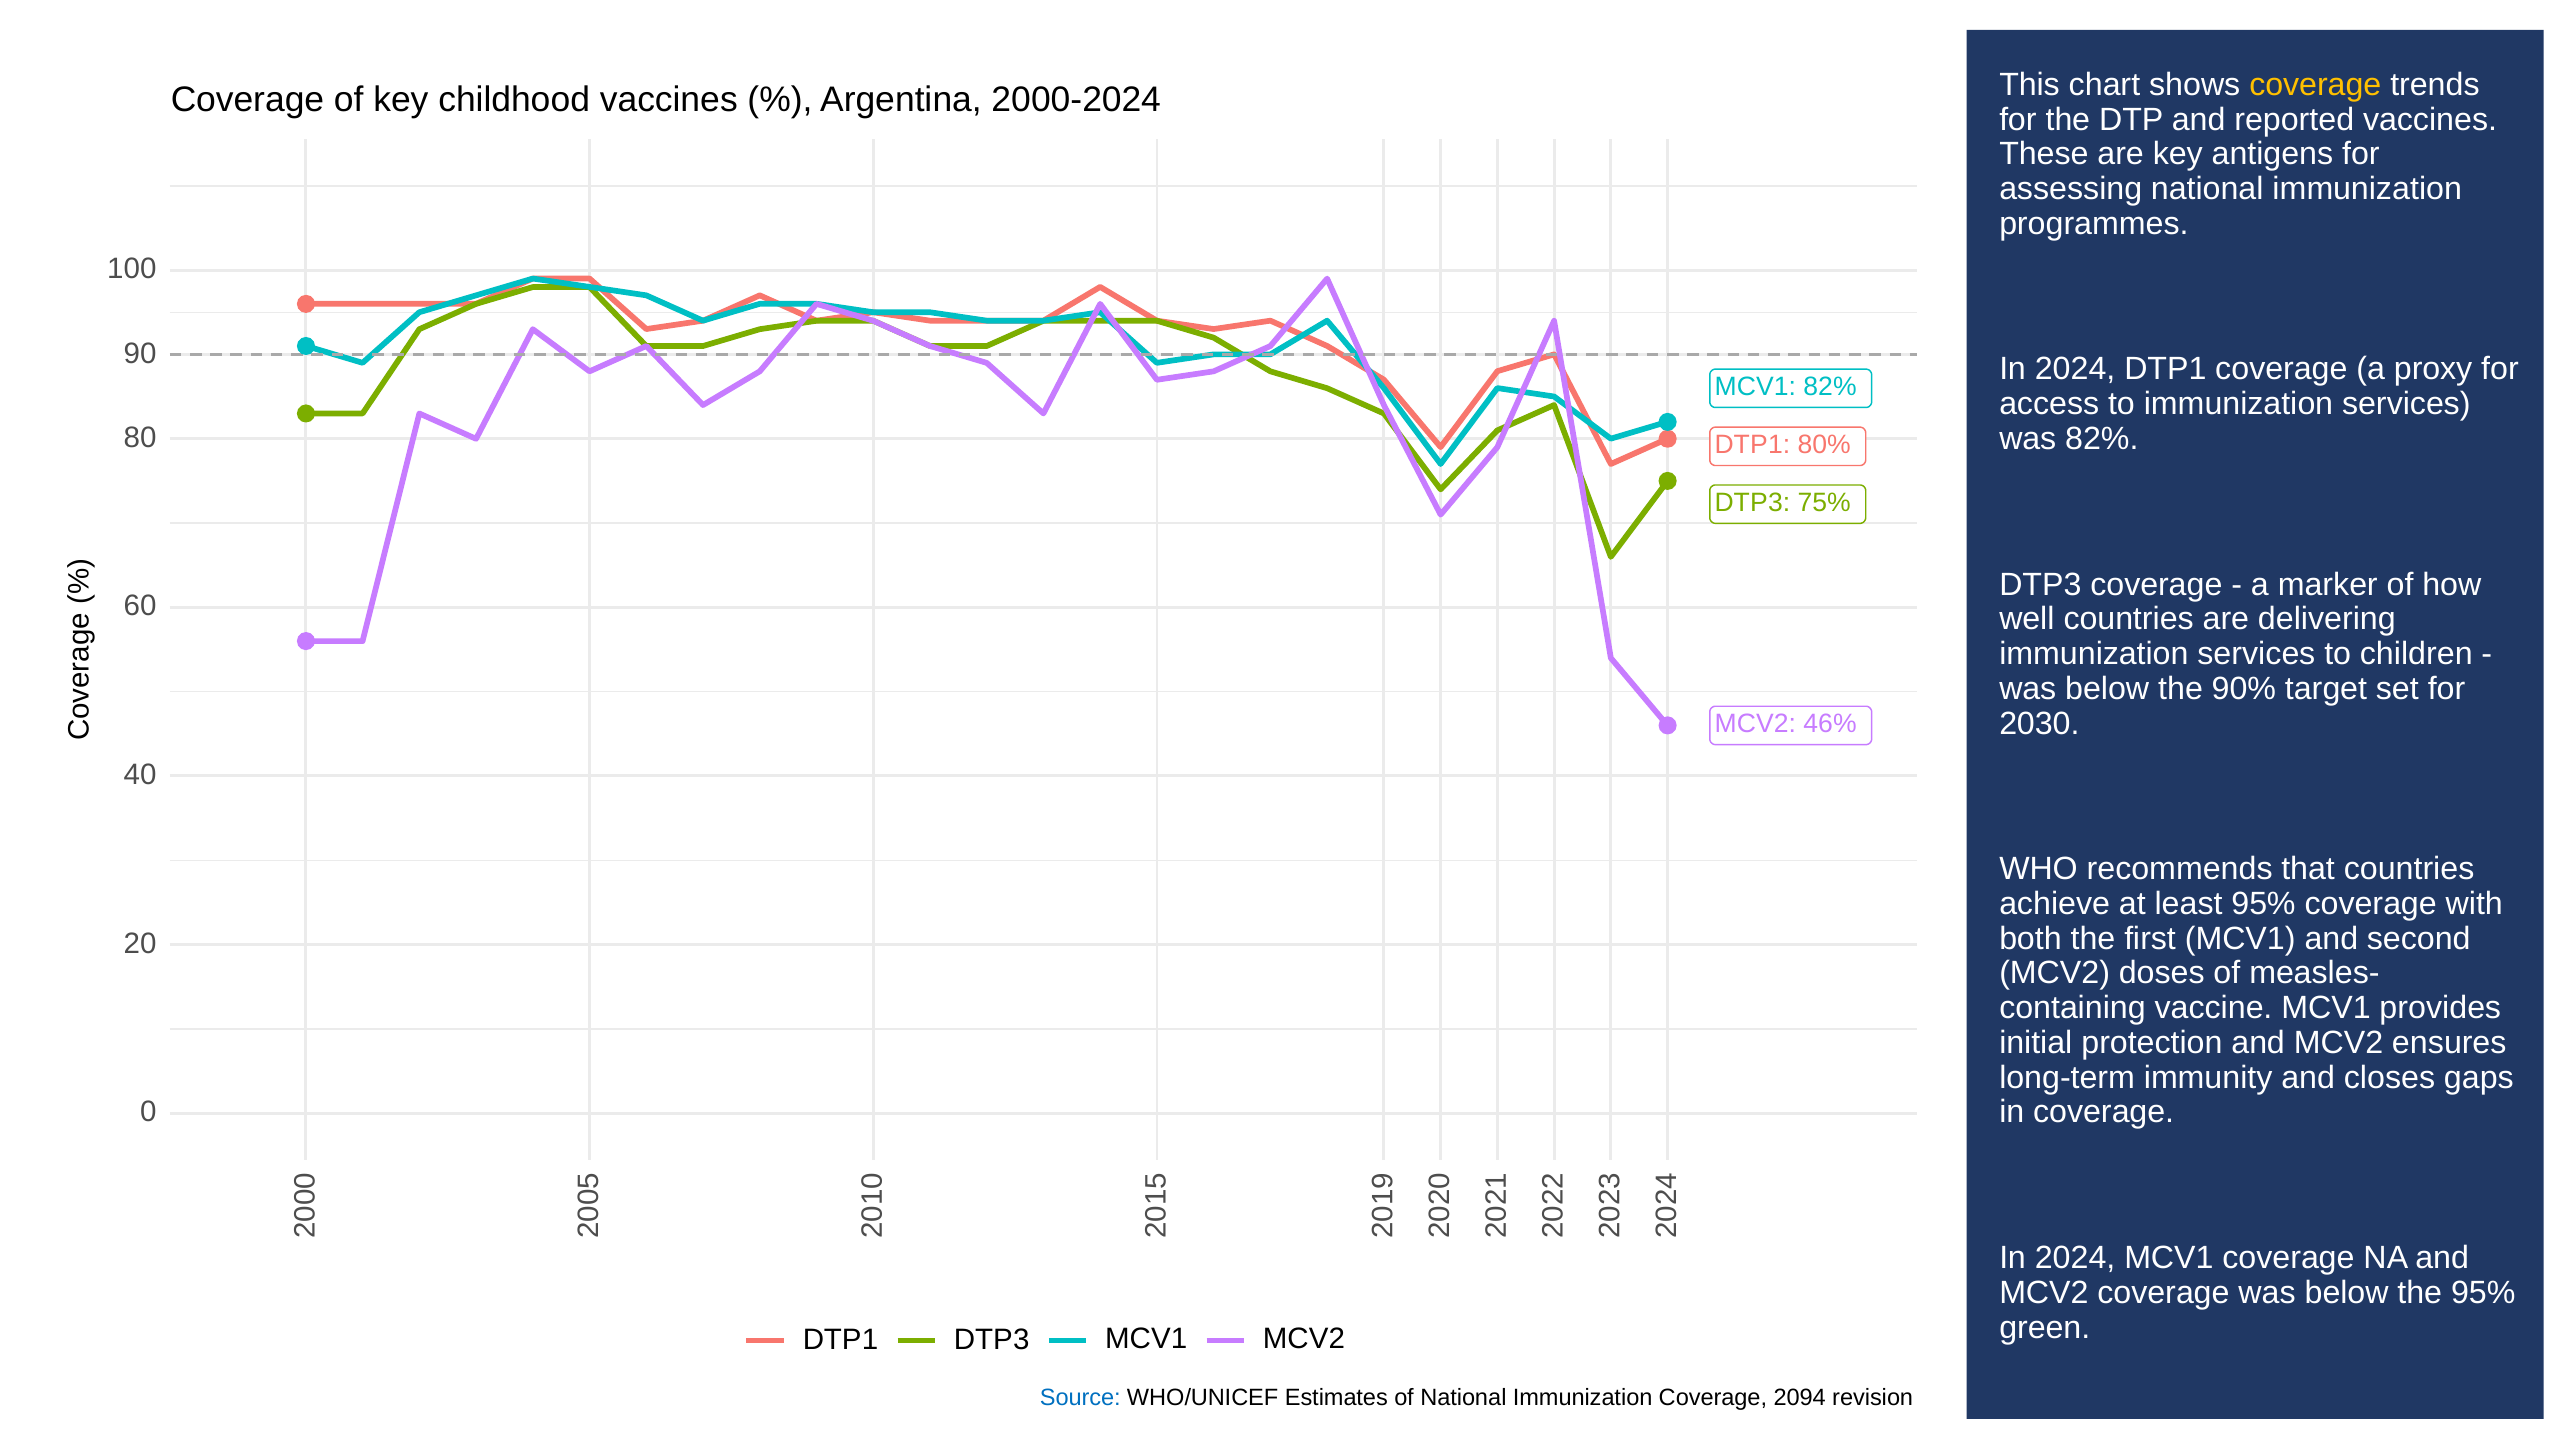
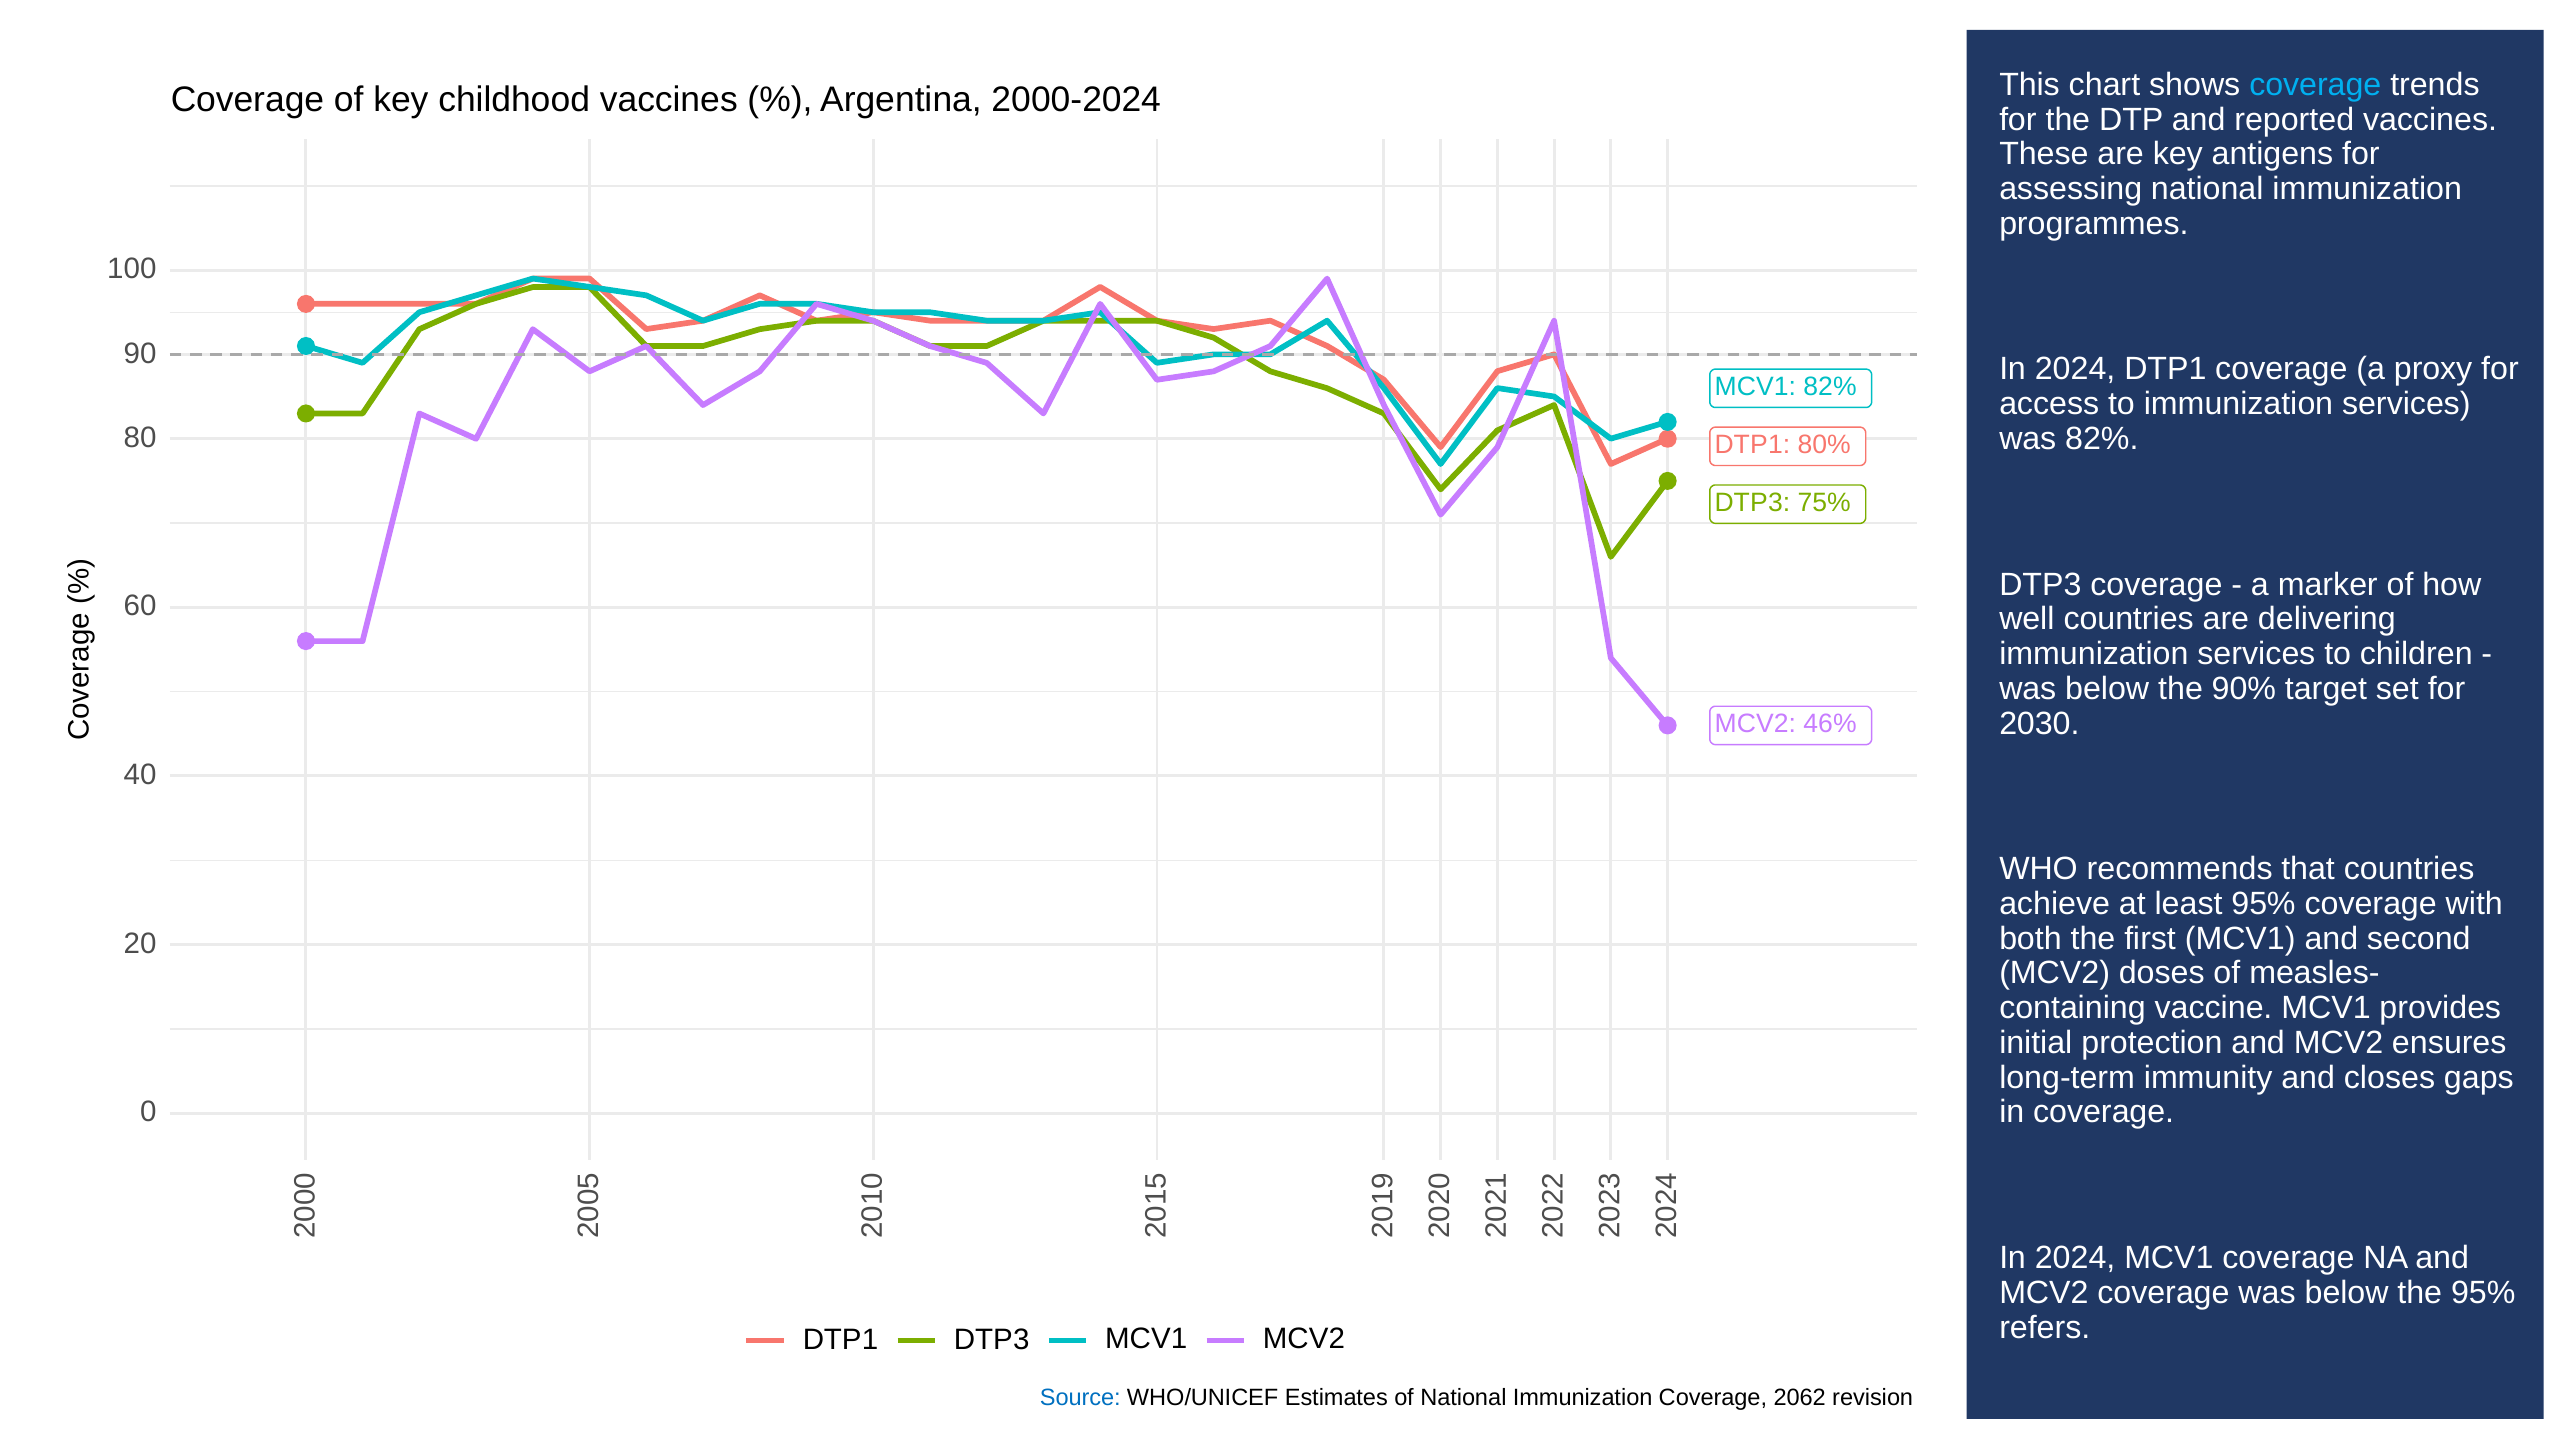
coverage colour: yellow -> light blue (2315, 85)
green: green -> refers (2045, 1327)
2094: 2094 -> 2062 (1800, 1398)
